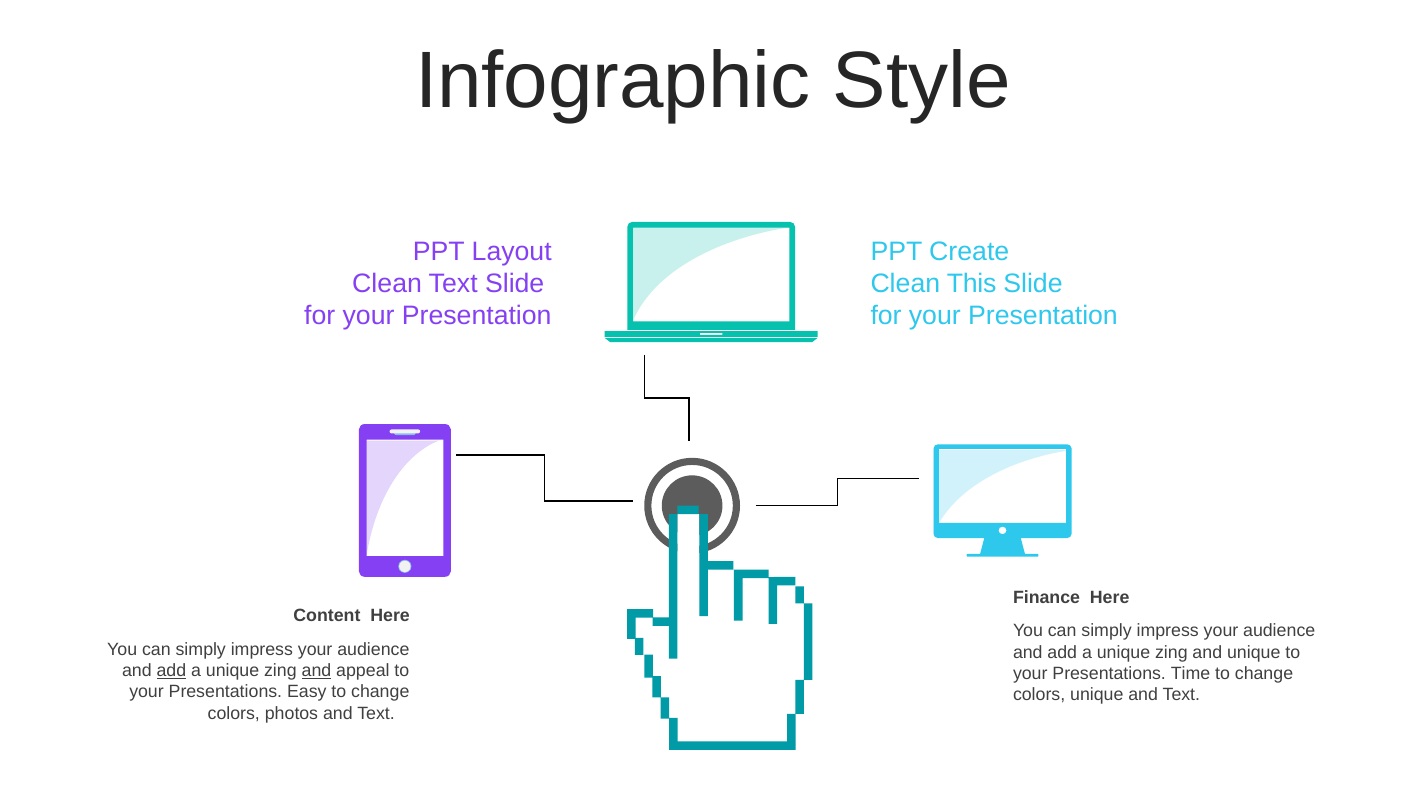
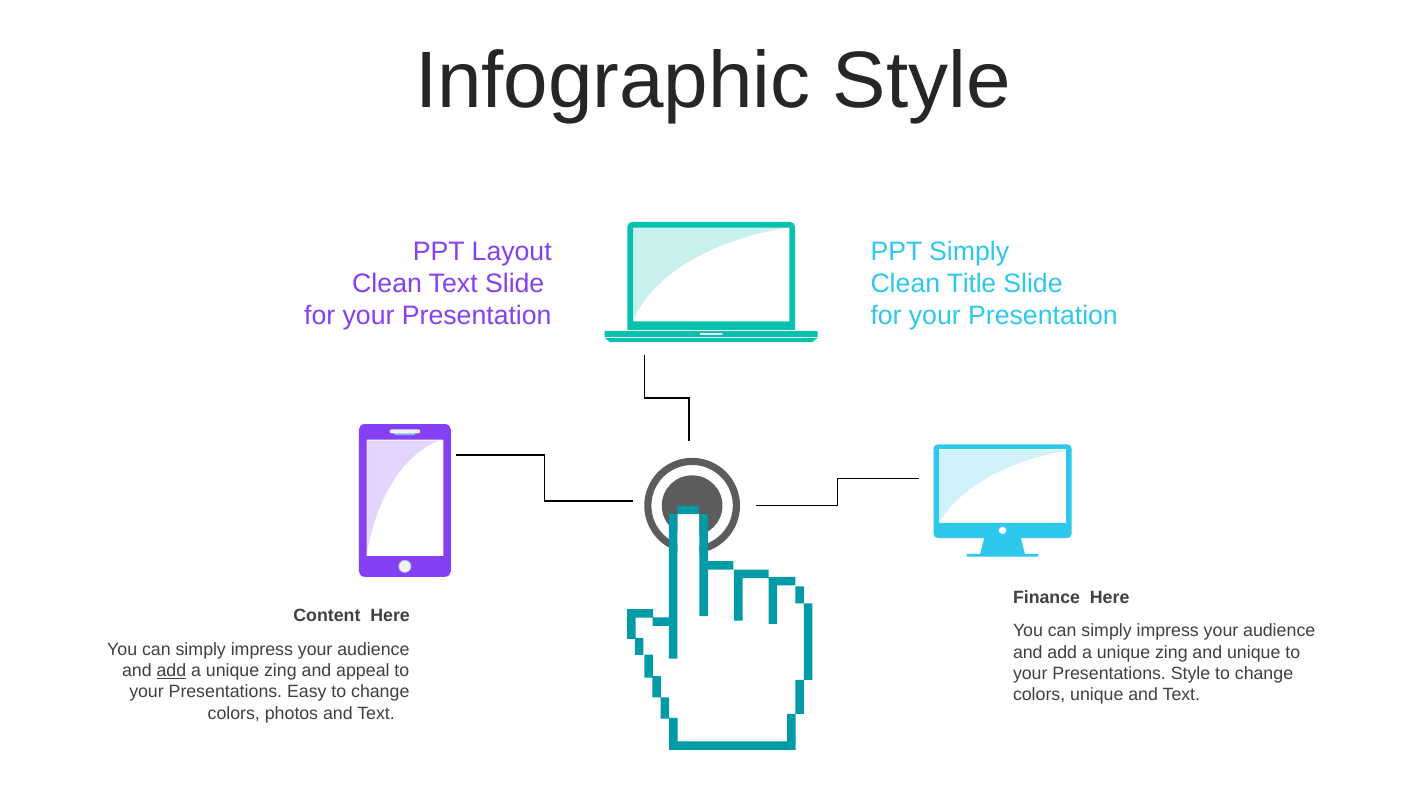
PPT Create: Create -> Simply (969, 252)
This: This -> Title (972, 284)
and underline: present -> none (316, 671)
Presentations Time: Time -> Style (1191, 674)
